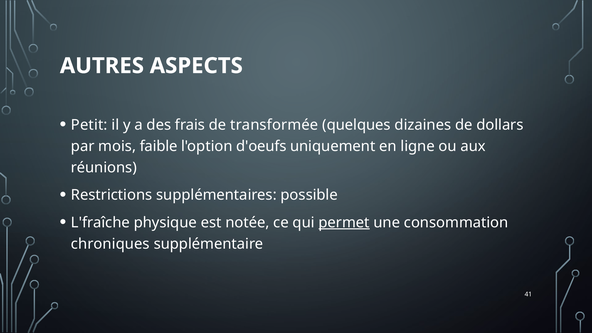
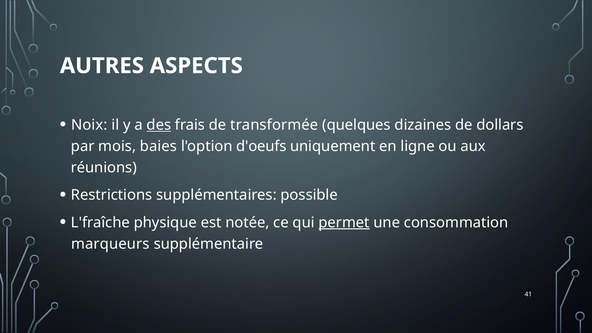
Petit: Petit -> Noix (89, 125)
des underline: none -> present (159, 125)
faible: faible -> baies (158, 146)
chroniques: chroniques -> marqueurs (110, 244)
